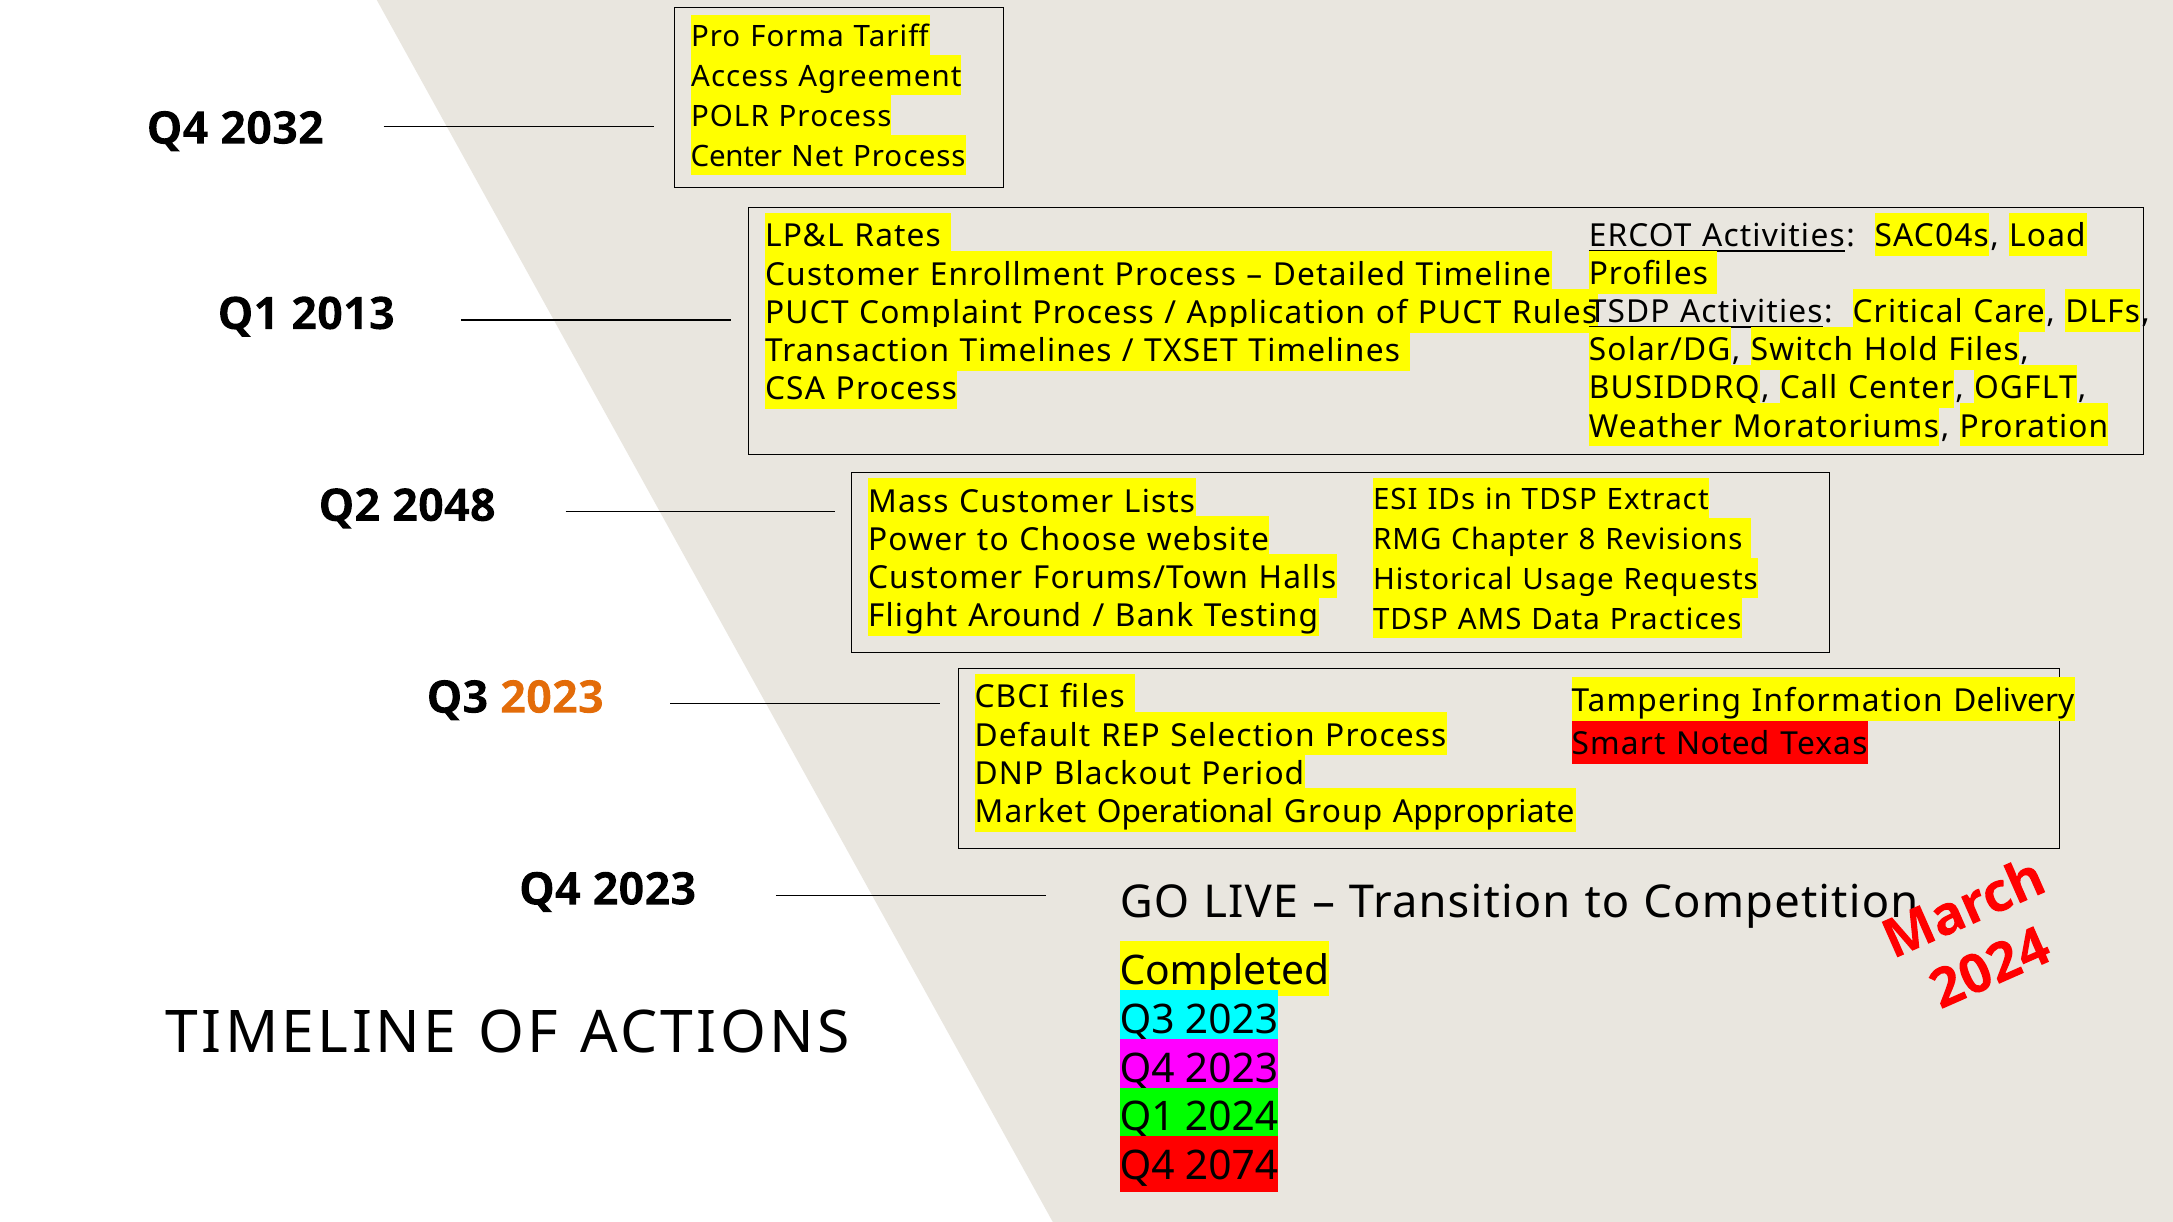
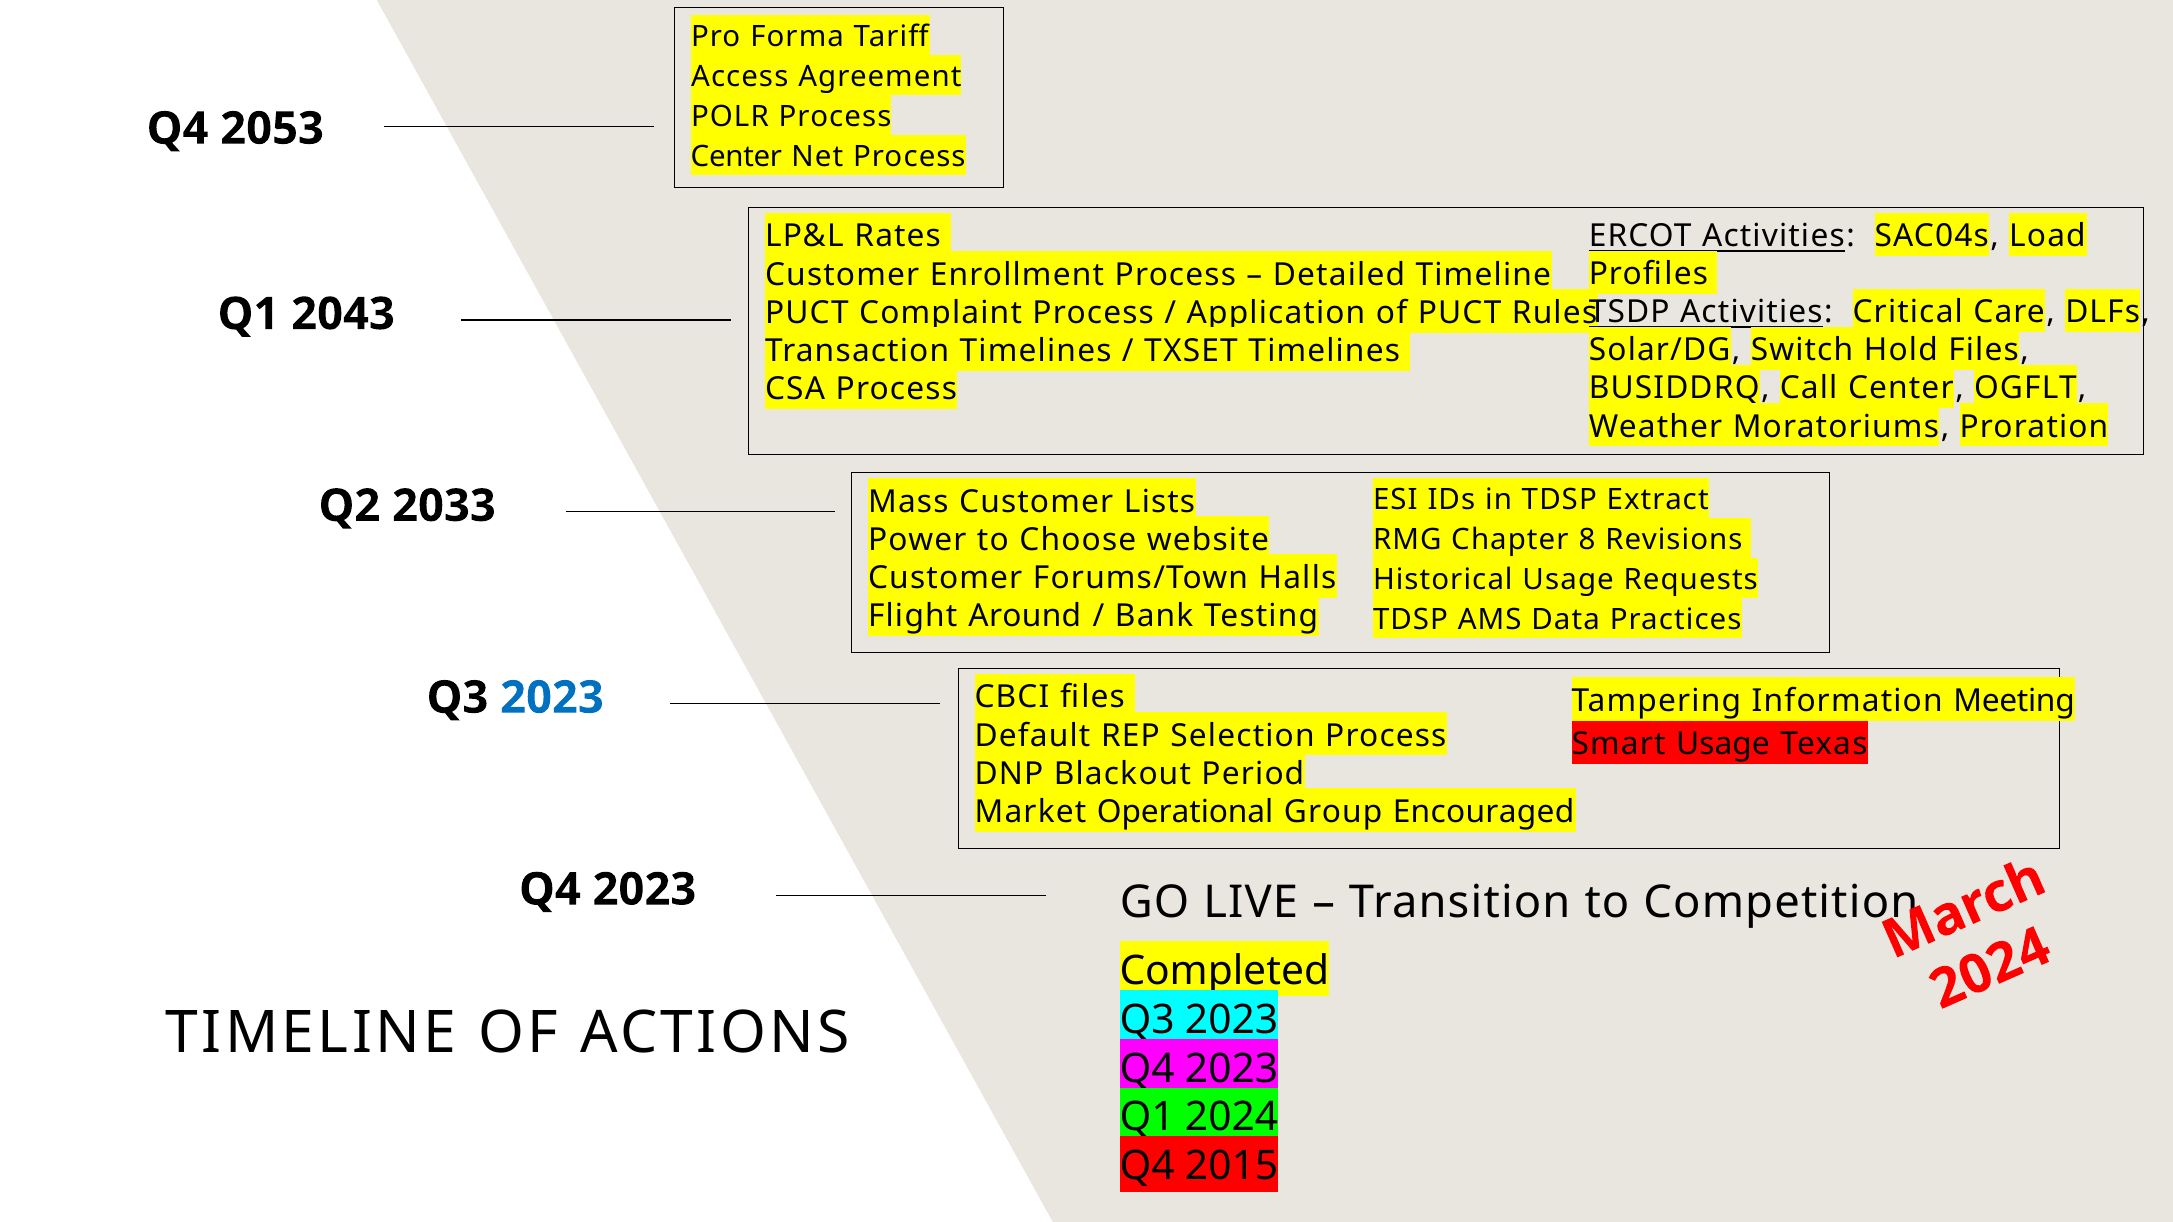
2032: 2032 -> 2053 (272, 129)
2013: 2013 -> 2043 (343, 314)
2048: 2048 -> 2033 (444, 506)
2023 colour: orange -> blue (552, 698)
Delivery: Delivery -> Meeting (2014, 701)
Smart Noted: Noted -> Usage (1723, 744)
Appropriate: Appropriate -> Encouraged (1484, 812)
2074: 2074 -> 2015 (1232, 1167)
